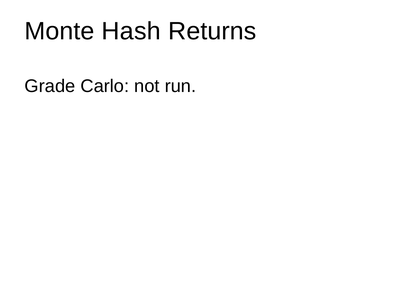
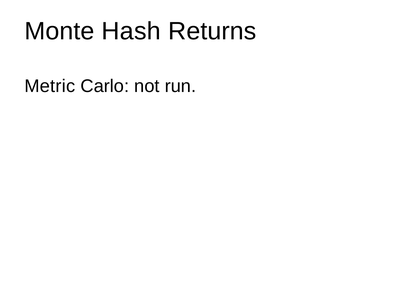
Grade: Grade -> Metric (50, 86)
